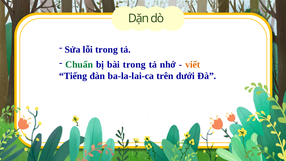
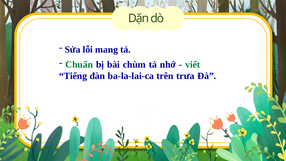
lỗi trong: trong -> mang (107, 49)
bài trong: trong -> chùm (134, 65)
viết colour: orange -> green (193, 65)
dưới: dưới -> trưa (185, 76)
